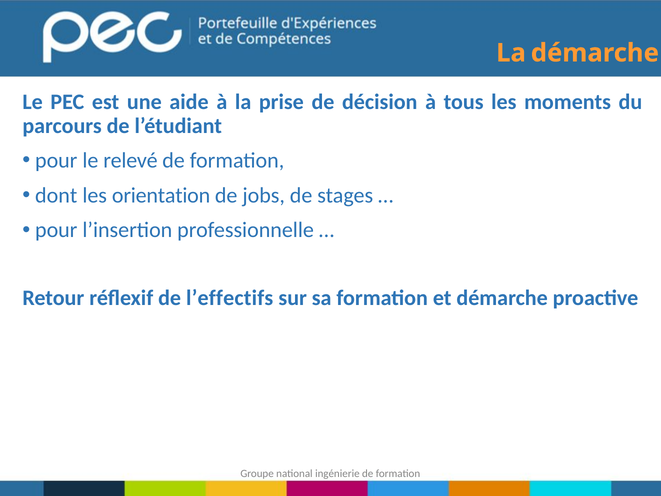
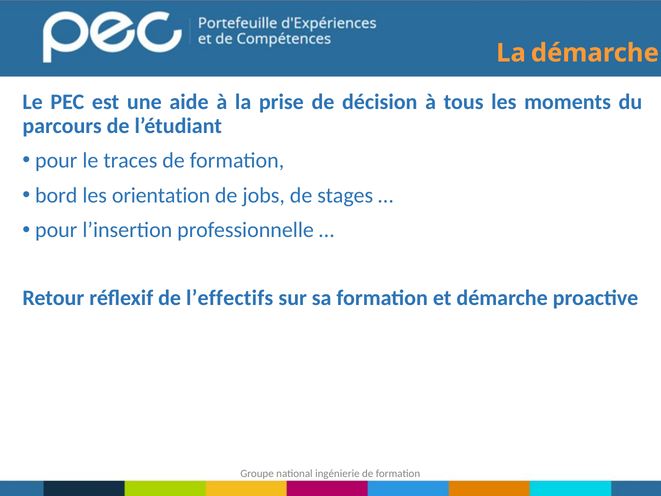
relevé: relevé -> traces (130, 160)
dont: dont -> bord (56, 195)
